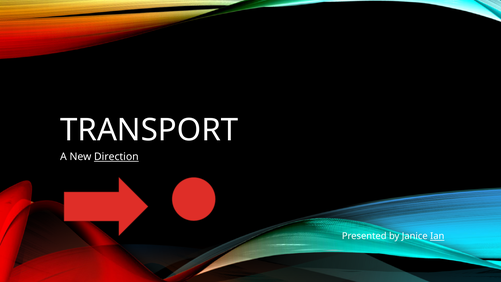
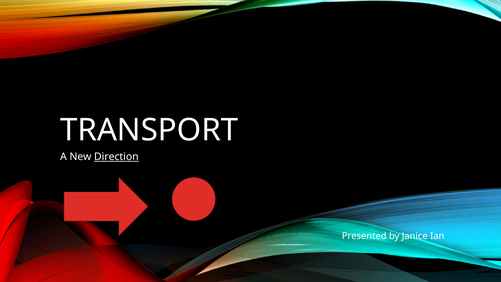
Ian underline: present -> none (437, 236)
